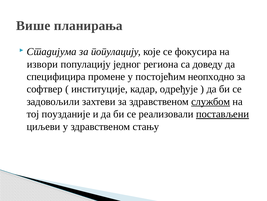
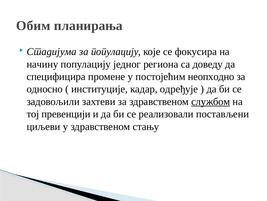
Више: Више -> Обим (33, 26)
извори: извори -> начину (42, 64)
софтвер: софтвер -> односно (45, 89)
поузданије: поузданије -> превенцији (66, 114)
постављени underline: present -> none (222, 114)
